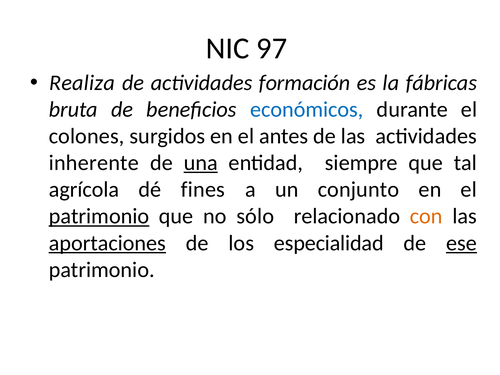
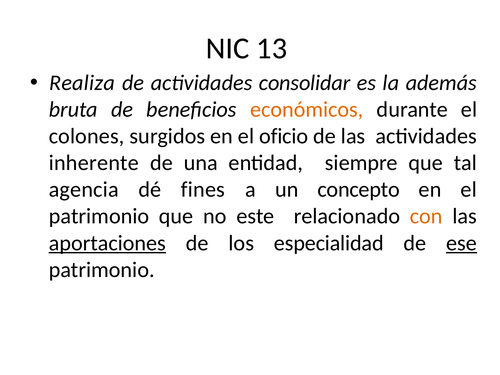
97: 97 -> 13 (272, 48)
formación: formación -> consolidar (305, 83)
fábricas: fábricas -> además (441, 83)
económicos colour: blue -> orange (307, 110)
antes: antes -> oficio (284, 136)
una underline: present -> none (201, 163)
agrícola: agrícola -> agencia (84, 190)
conjunto: conjunto -> concepto (359, 190)
patrimonio underline: present -> none (99, 216)
sólo: sólo -> este (255, 216)
